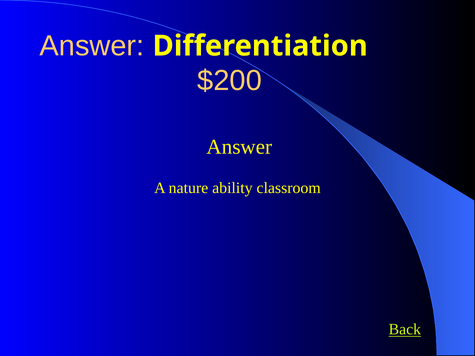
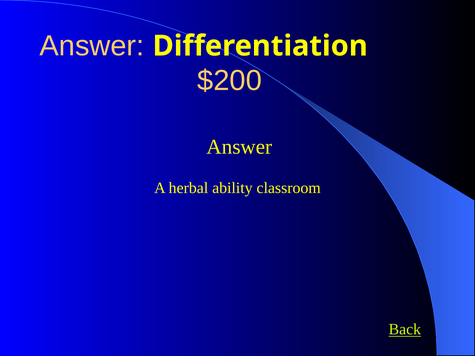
nature: nature -> herbal (188, 188)
